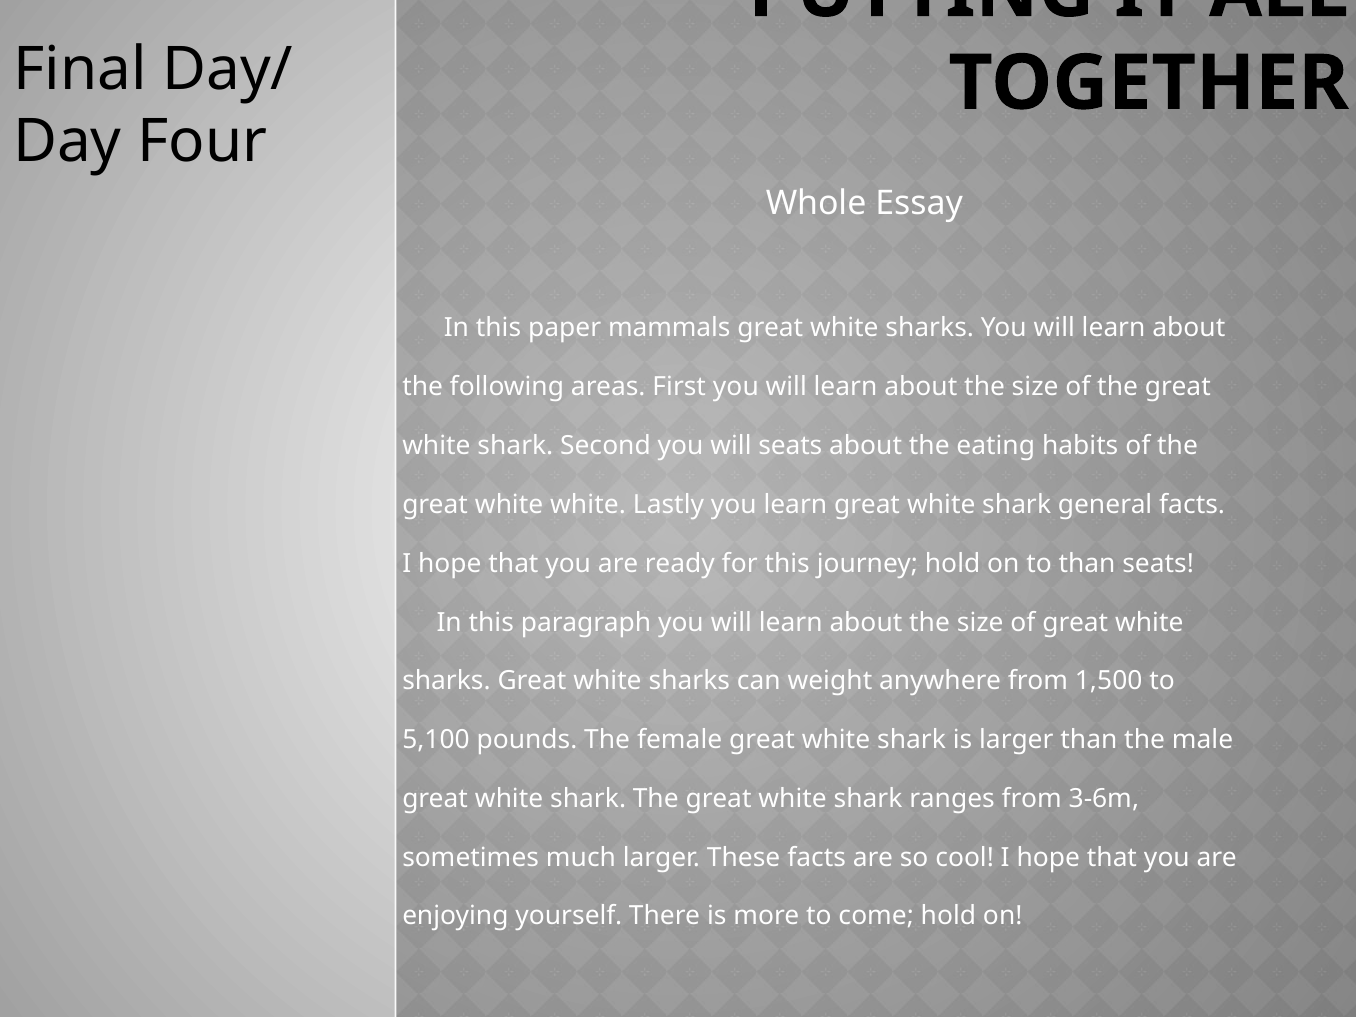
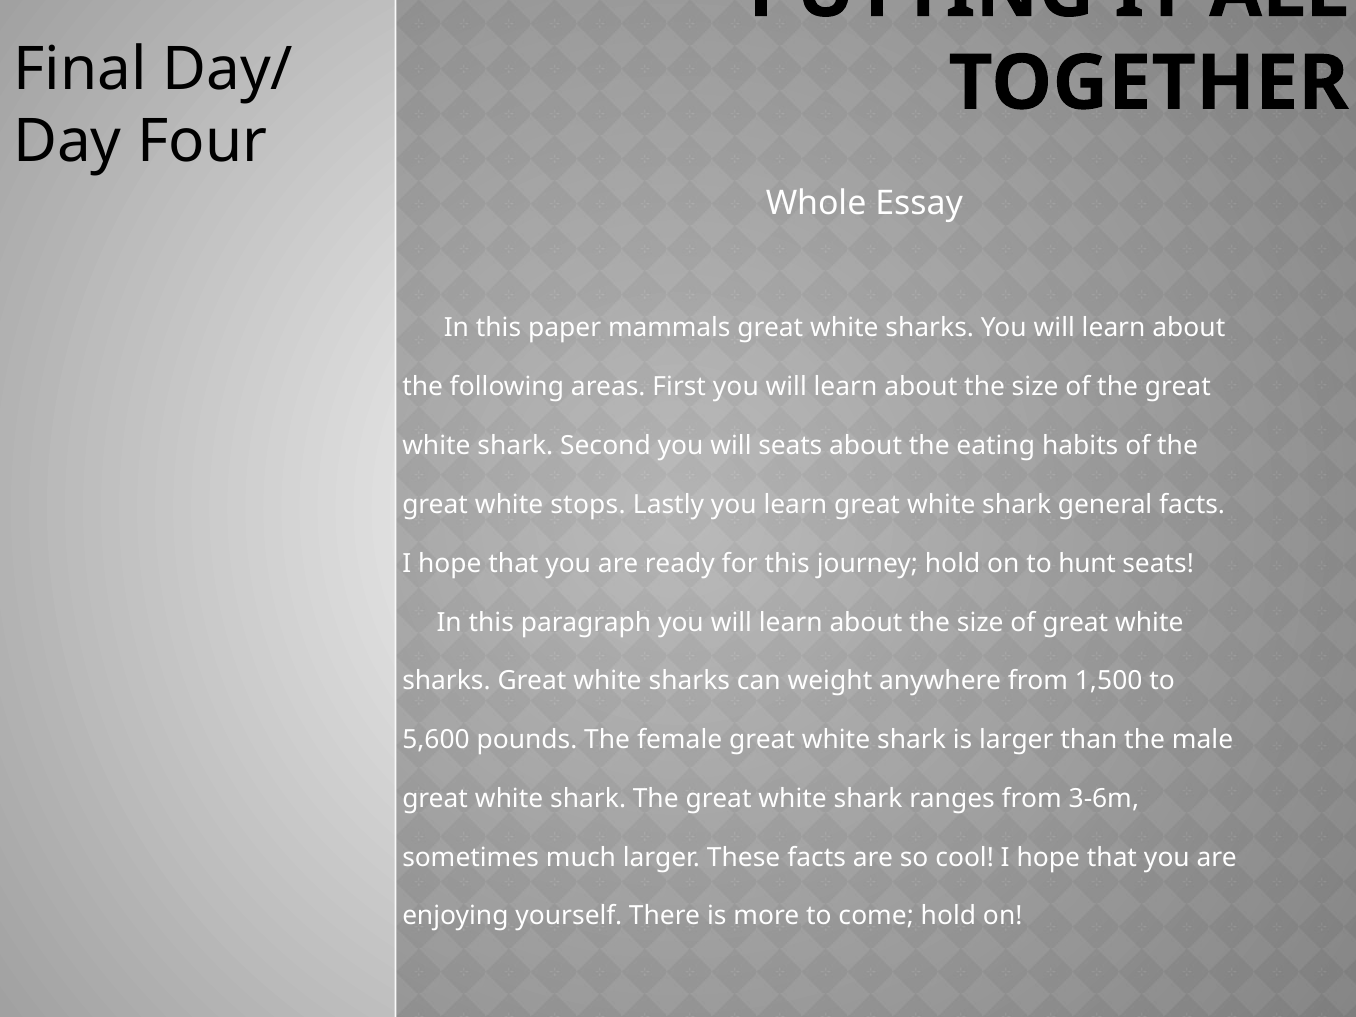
white white: white -> stops (588, 505)
to than: than -> hunt (1087, 564)
5,100: 5,100 -> 5,600 (436, 740)
